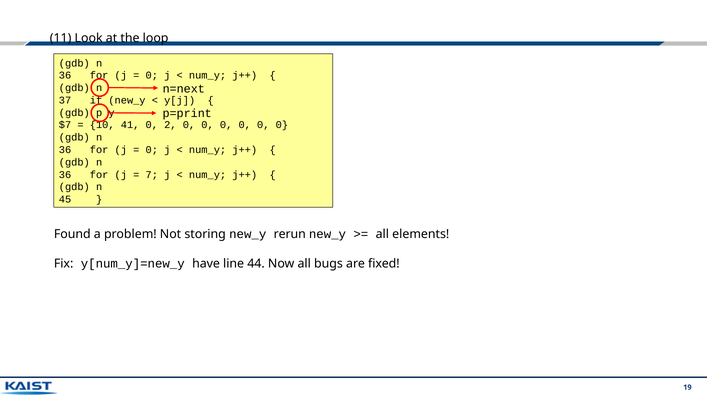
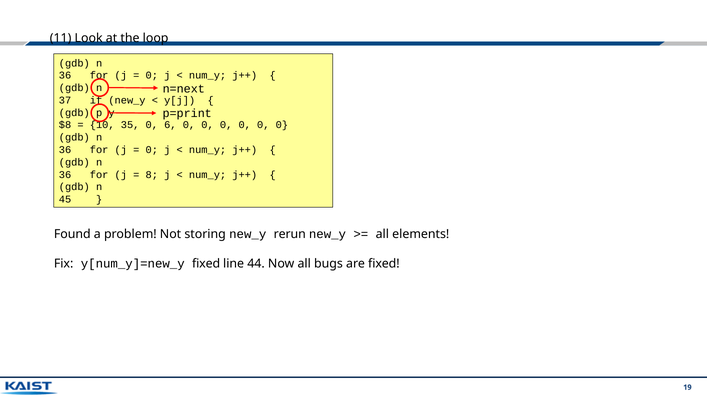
$7: $7 -> $8 (65, 125)
41: 41 -> 35 (130, 125)
2: 2 -> 6 (170, 125)
7: 7 -> 8 (152, 175)
y[num_y]=new_y have: have -> fixed (206, 264)
